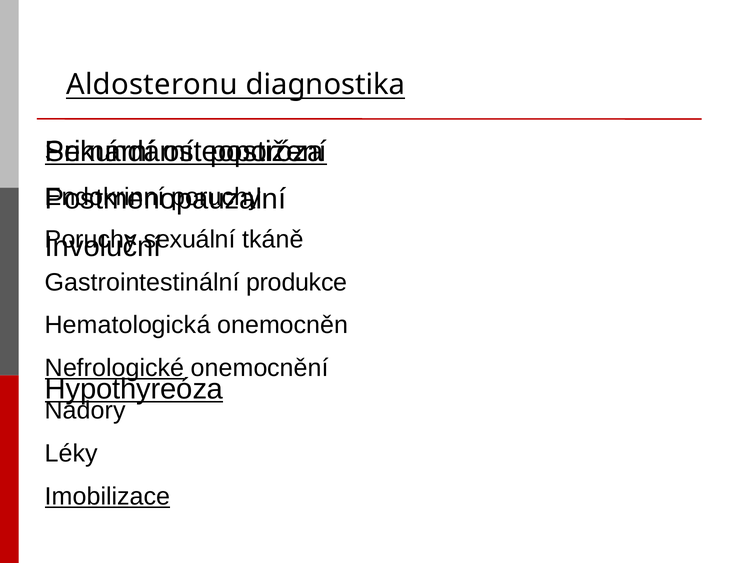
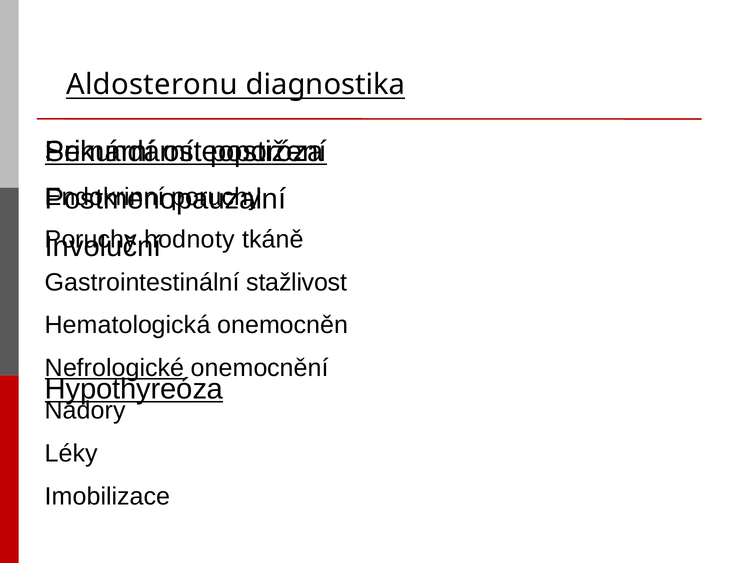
sexuální: sexuální -> hodnoty (189, 240)
produkce: produkce -> stažlivost (297, 282)
Imobilizace underline: present -> none (108, 497)
